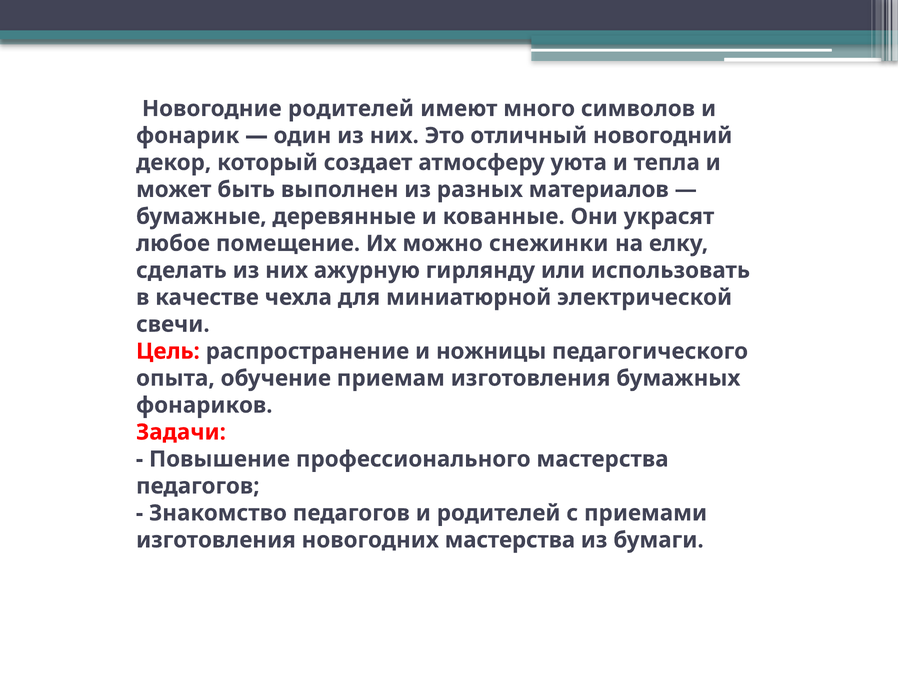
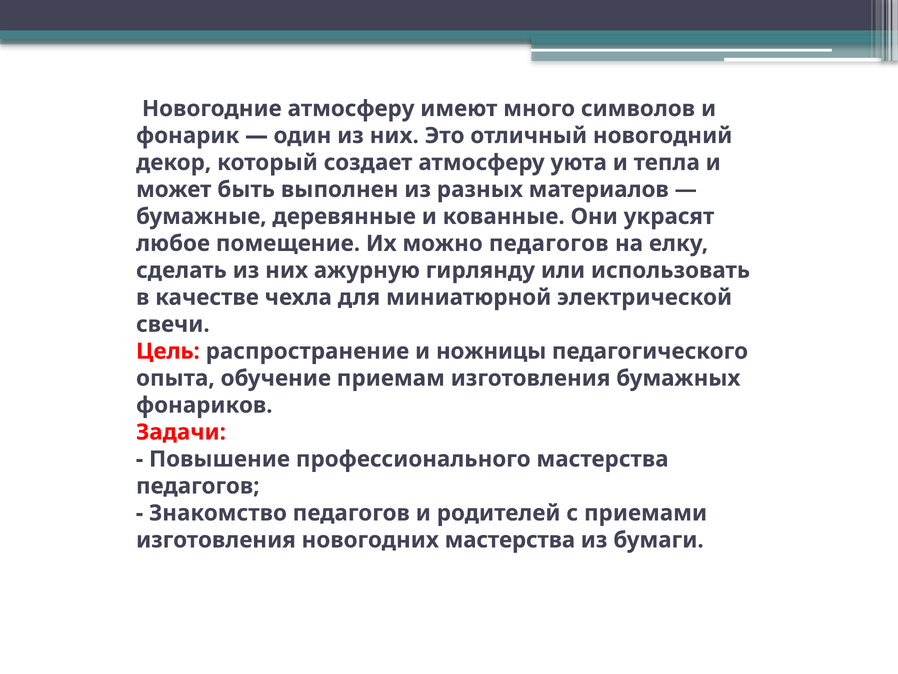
Новогодние родителей: родителей -> атмосферу (351, 109)
можно снежинки: снежинки -> педагогов (549, 243)
